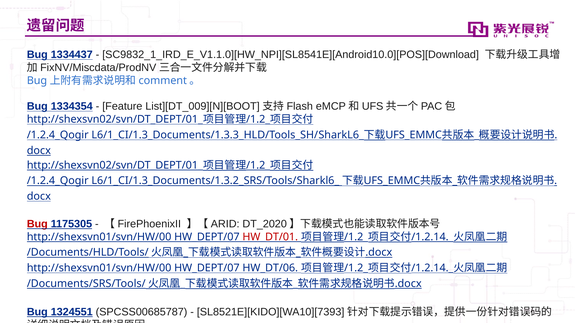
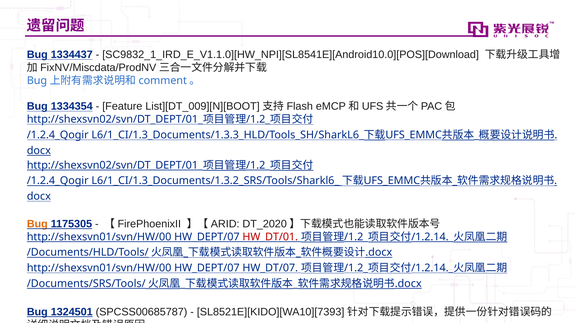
Bug colour: red -> orange (37, 224)
HW_DT/06: HW_DT/06 -> HW_DT/07 (270, 268)
1324551: 1324551 -> 1324501 (72, 312)
